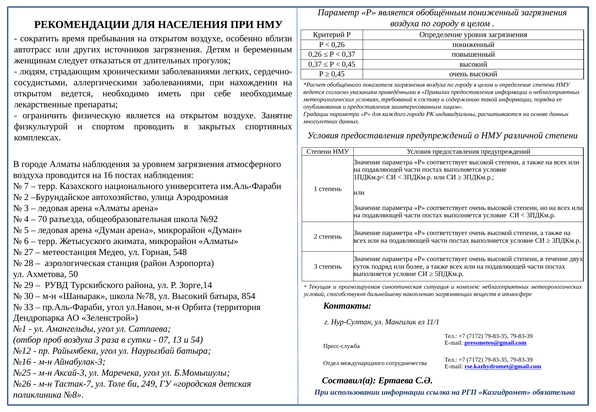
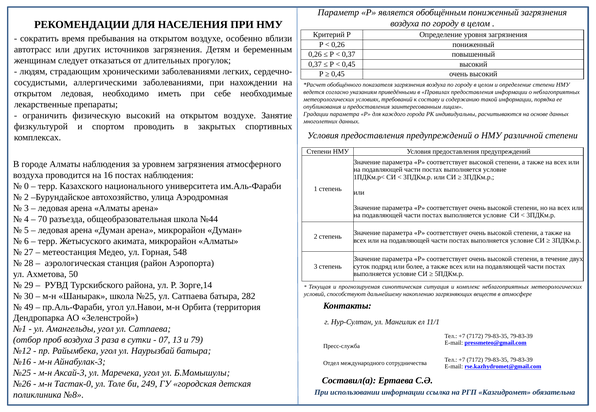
открытом ведется: ведется -> ледовая (77, 94)
физическую является: является -> высокий (143, 116)
7: 7 -> 0 (26, 186)
№92: №92 -> №44 (209, 219)
школа №78: №78 -> №25 (146, 296)
Высокий: Высокий -> Сатпаева (190, 296)
854: 854 -> 282 (248, 296)
33: 33 -> 49 (29, 307)
54: 54 -> 79 (197, 340)
Тастак-7: Тастак-7 -> Тастак-0 (74, 384)
